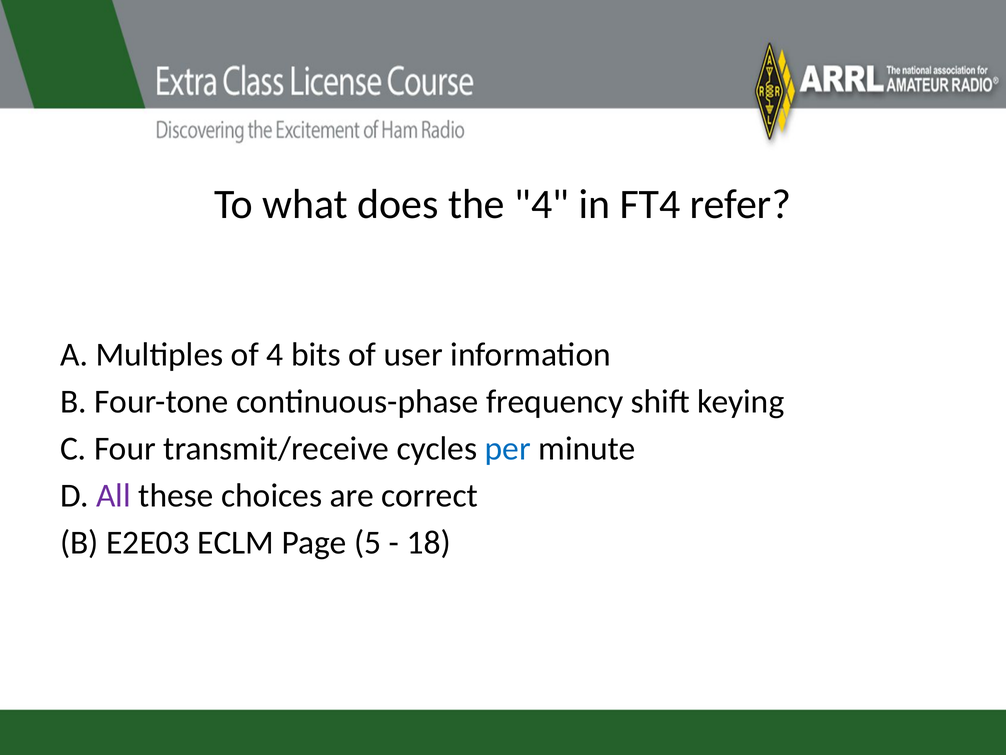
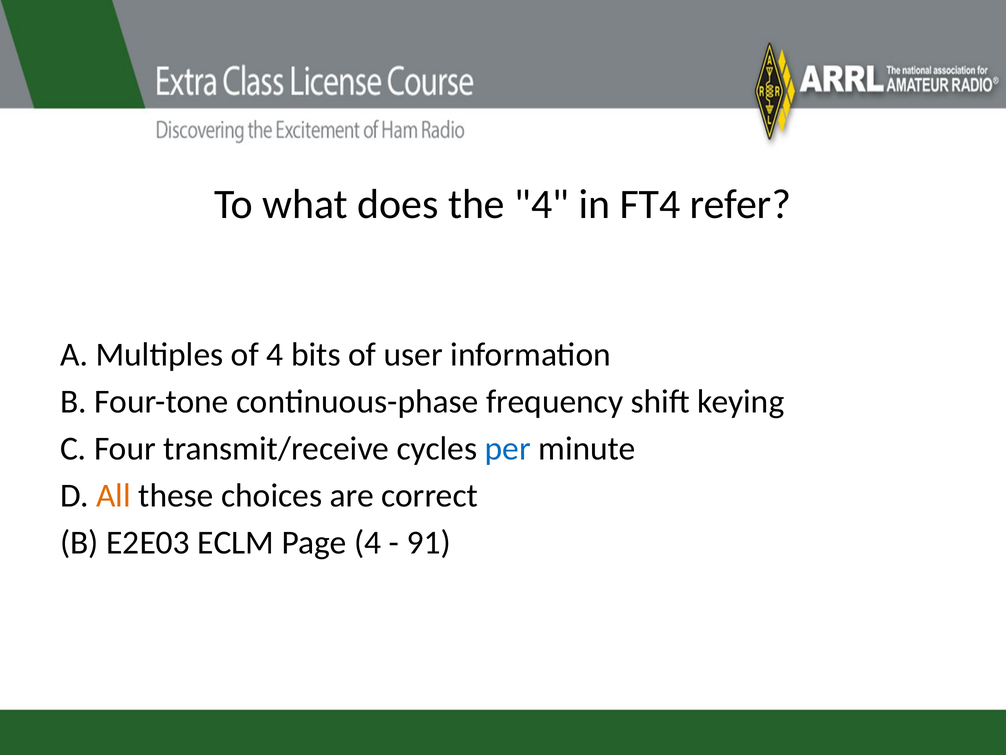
All colour: purple -> orange (113, 495)
Page 5: 5 -> 4 (368, 542)
18: 18 -> 91 (429, 542)
